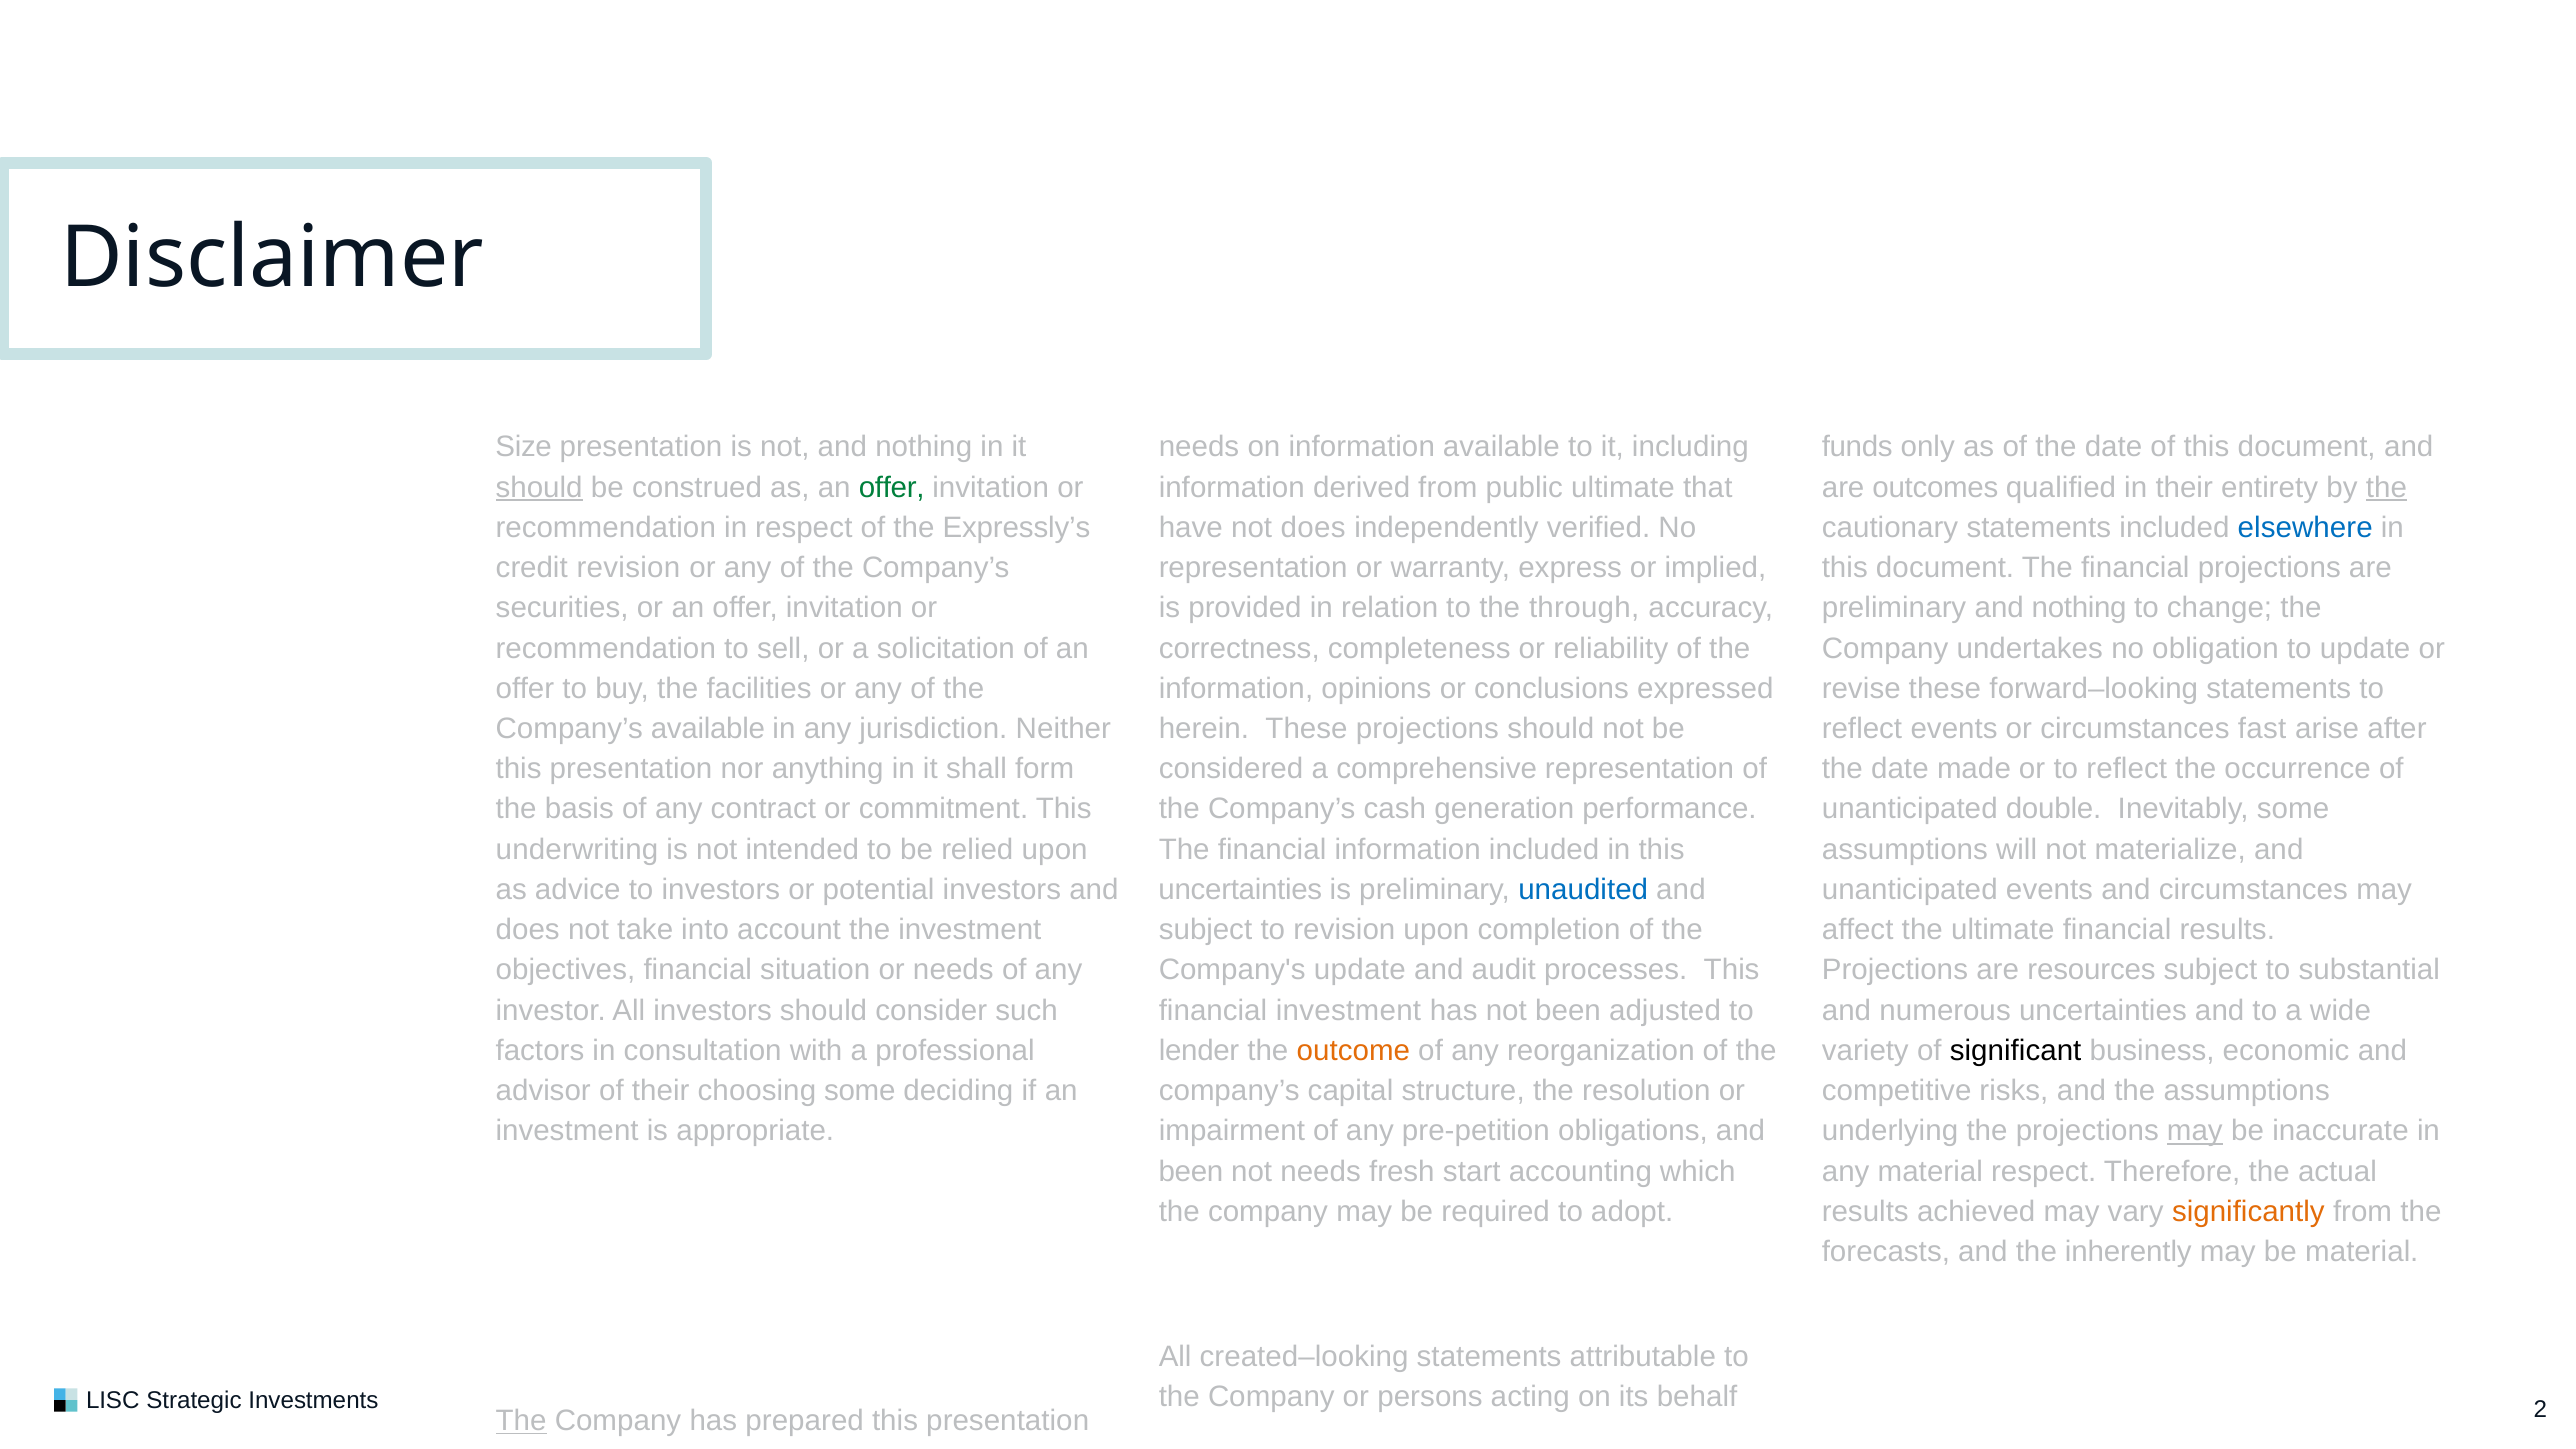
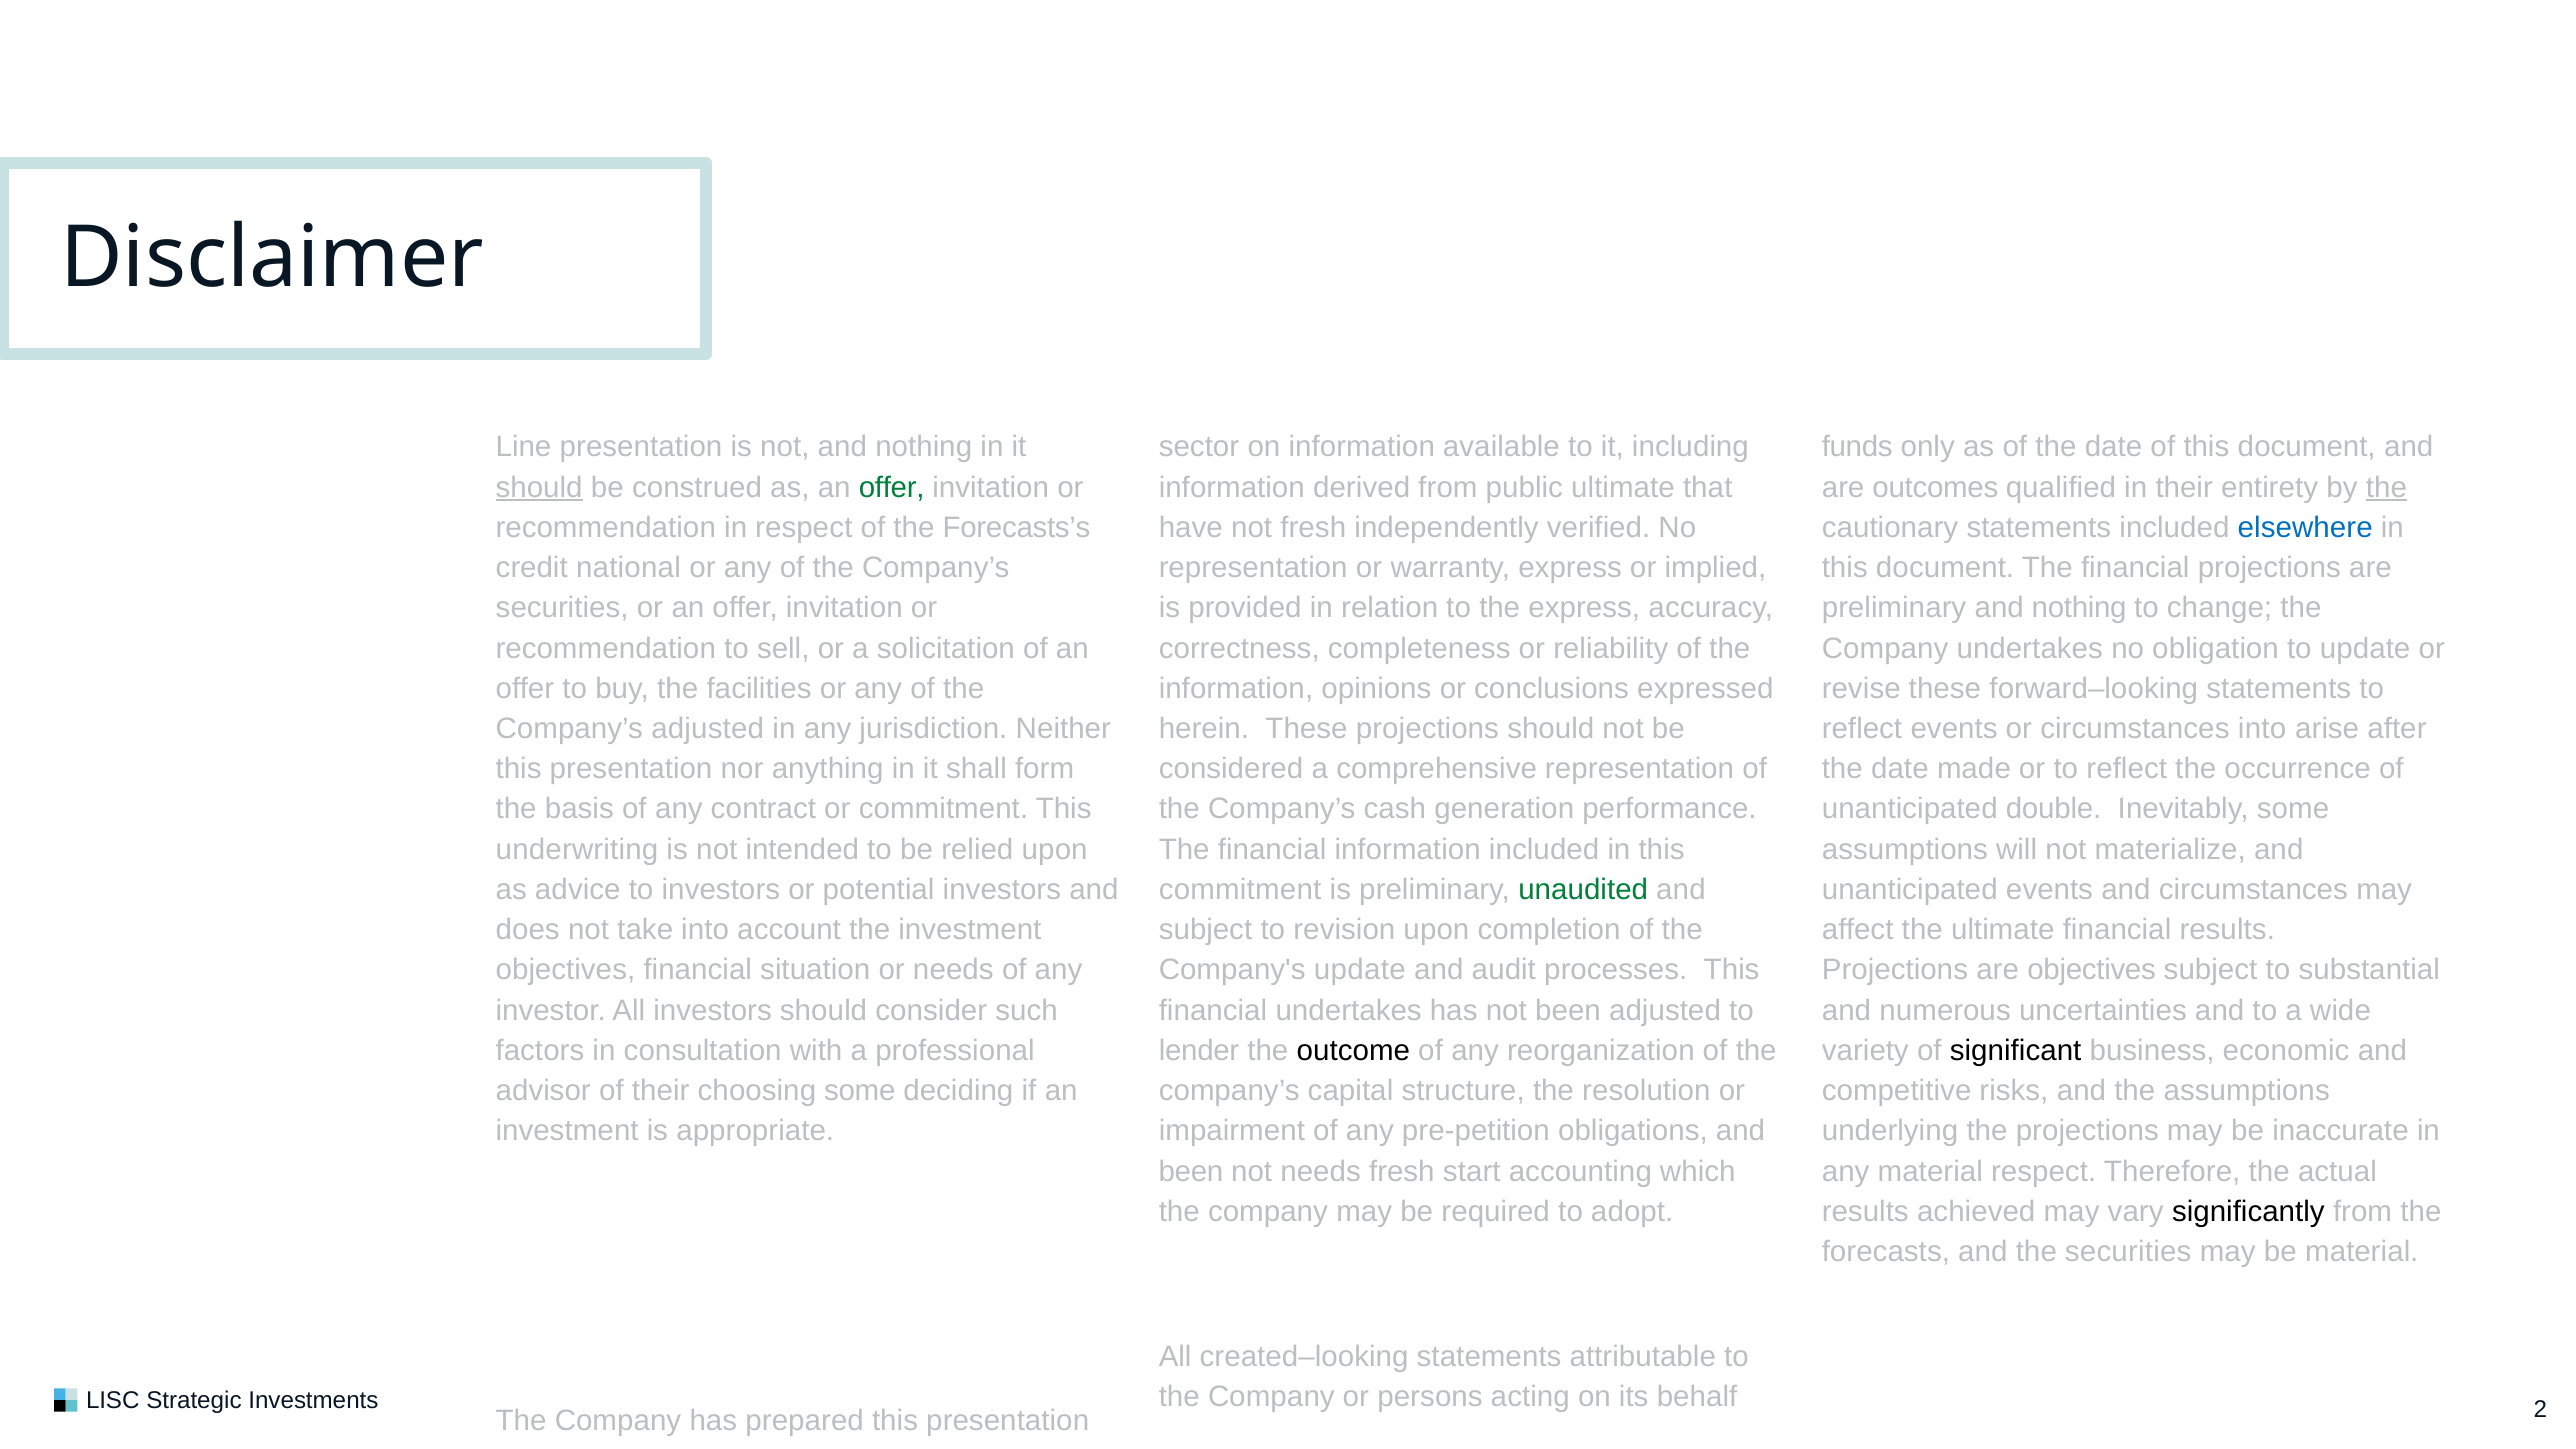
Size: Size -> Line (524, 447)
needs: needs -> sector (1199, 447)
Expressly’s: Expressly’s -> Forecasts’s (1017, 528)
not does: does -> fresh (1313, 528)
credit revision: revision -> national (628, 568)
the through: through -> express (1584, 608)
Company’s available: available -> adjusted (708, 729)
circumstances fast: fast -> into (2262, 729)
uncertainties: uncertainties -> commitment (1240, 890)
unaudited colour: blue -> green (1583, 890)
are resources: resources -> objectives (2092, 970)
financial investment: investment -> undertakes (1349, 1010)
outcome colour: orange -> black (1353, 1051)
may underline: present -> none (2195, 1131)
significantly colour: orange -> black (2248, 1212)
the inherently: inherently -> securities (2128, 1252)
The underline: present -> none (521, 1421)
